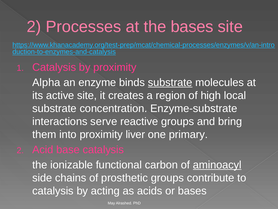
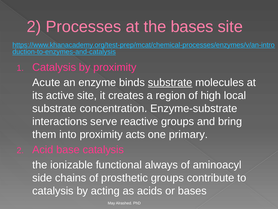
Alpha: Alpha -> Acute (46, 82)
liver: liver -> acts (135, 134)
carbon: carbon -> always (161, 165)
aminoacyl underline: present -> none (217, 165)
